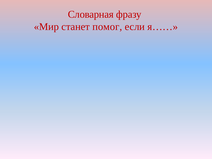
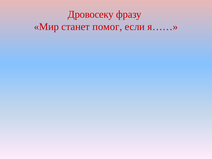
Словарная: Словарная -> Дровосеку (91, 14)
